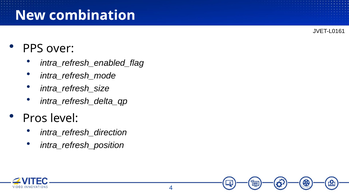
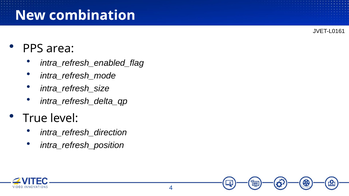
over: over -> area (60, 49)
Pros: Pros -> True (35, 118)
